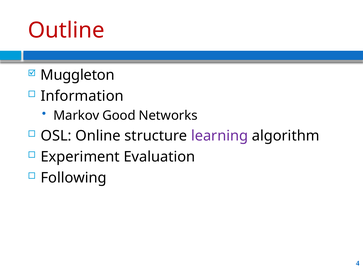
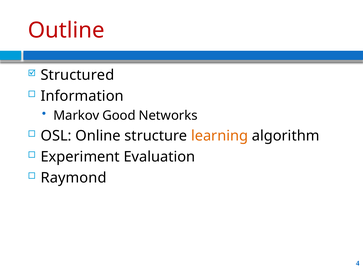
Muggleton: Muggleton -> Structured (77, 75)
learning colour: purple -> orange (220, 136)
Following: Following -> Raymond (74, 178)
